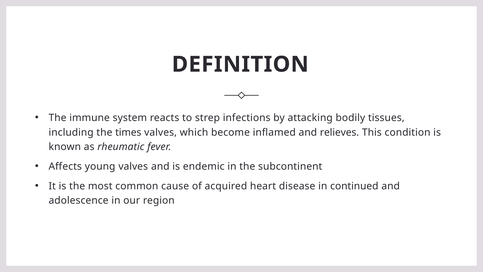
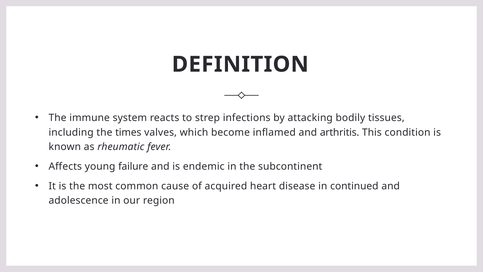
relieves: relieves -> arthritis (340, 132)
young valves: valves -> failure (133, 166)
